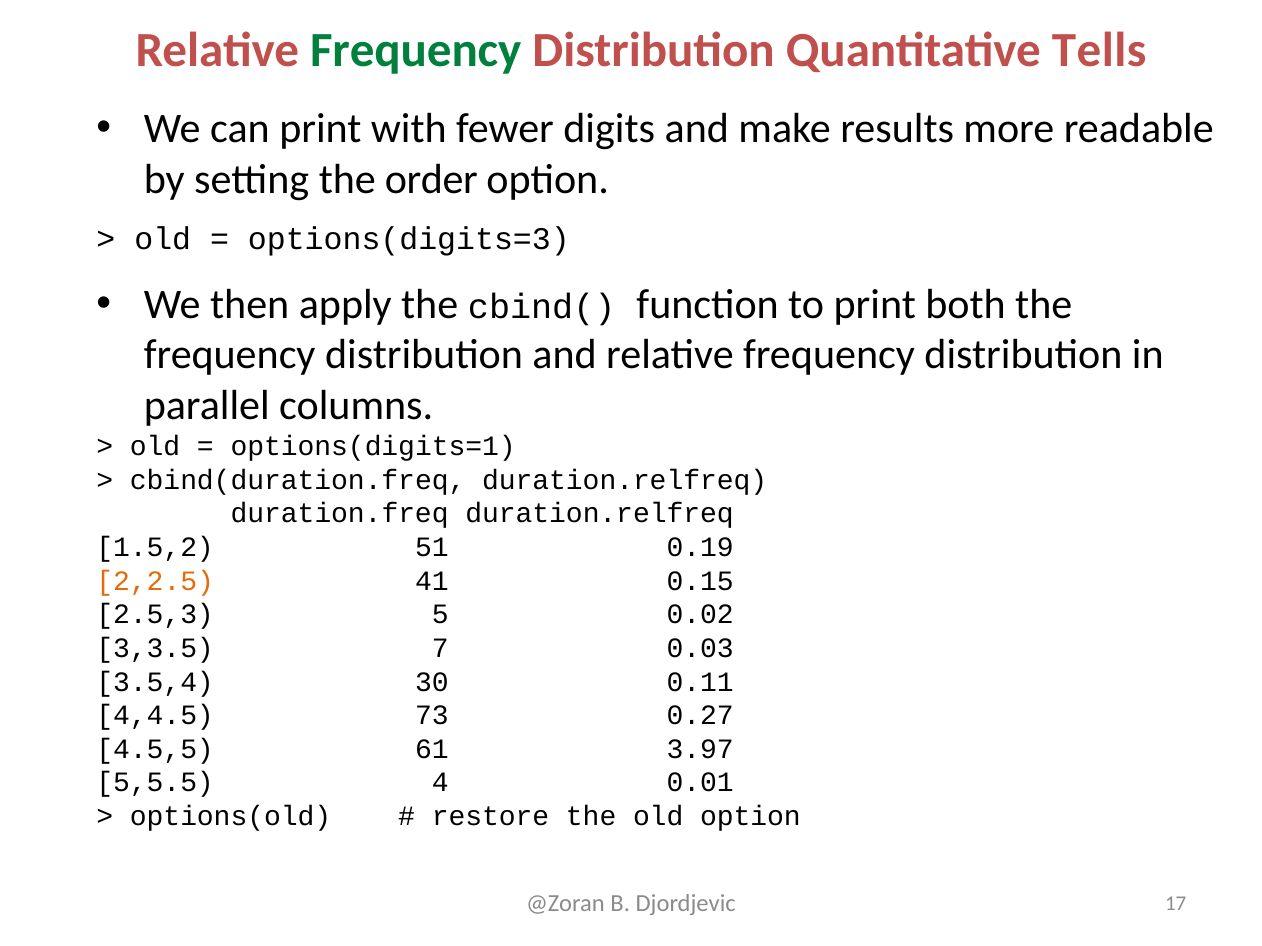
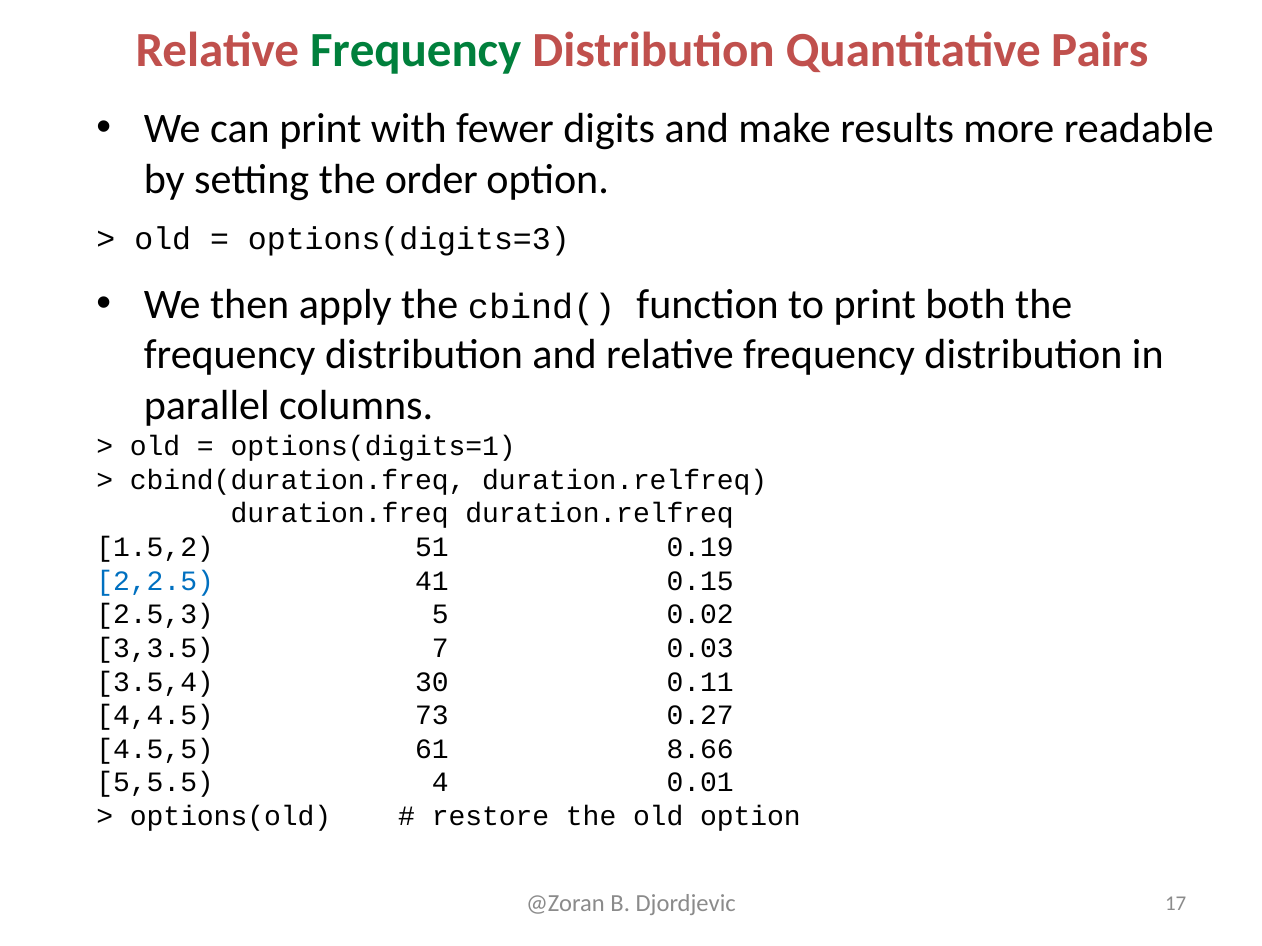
Tells: Tells -> Pairs (1100, 51)
2,2.5 colour: orange -> blue (155, 581)
3.97: 3.97 -> 8.66 (700, 749)
